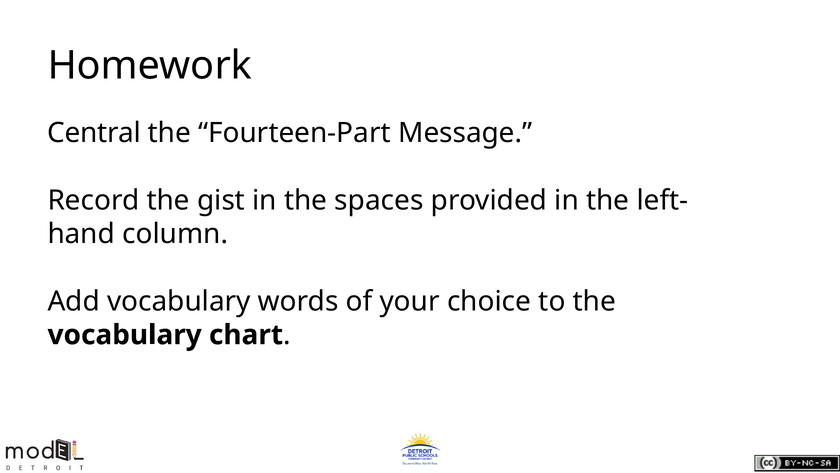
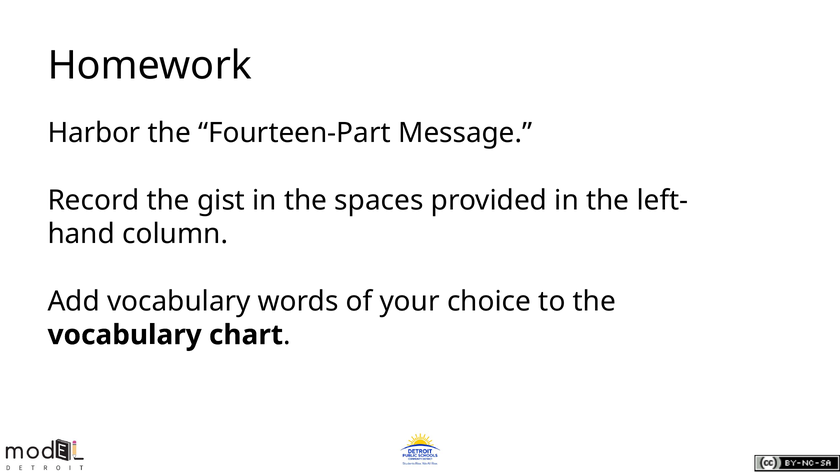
Central: Central -> Harbor (94, 133)
